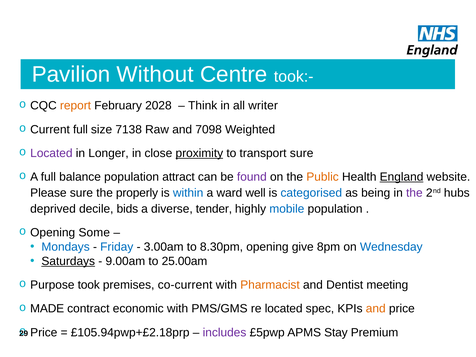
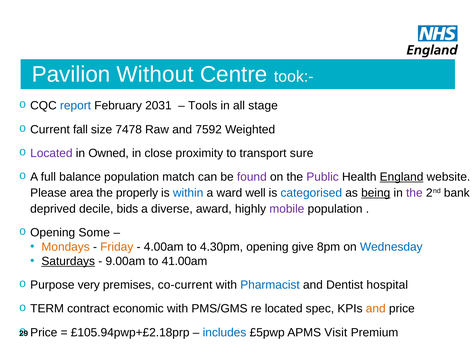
report colour: orange -> blue (76, 106)
2028: 2028 -> 2031 (158, 106)
Think: Think -> Tools (203, 106)
writer: writer -> stage (263, 106)
Current full: full -> fall (80, 129)
7138: 7138 -> 7478 (129, 129)
7098: 7098 -> 7592 (209, 129)
Longer: Longer -> Owned (109, 153)
proximity underline: present -> none (199, 153)
attract: attract -> match (178, 177)
Public colour: orange -> purple (323, 177)
Please sure: sure -> area (81, 193)
being underline: none -> present (376, 193)
hubs: hubs -> bank (457, 193)
tender: tender -> award (214, 209)
mobile colour: blue -> purple (287, 209)
Mondays colour: blue -> orange (66, 247)
Friday colour: blue -> orange (117, 247)
3.00am: 3.00am -> 4.00am (164, 247)
8.30pm: 8.30pm -> 4.30pm (221, 247)
25.00am: 25.00am -> 41.00am (184, 261)
took: took -> very (89, 285)
Pharmacist colour: orange -> blue (270, 285)
meeting: meeting -> hospital (387, 285)
MADE: MADE -> TERM (47, 309)
includes colour: purple -> blue (224, 333)
Stay: Stay -> Visit (336, 333)
